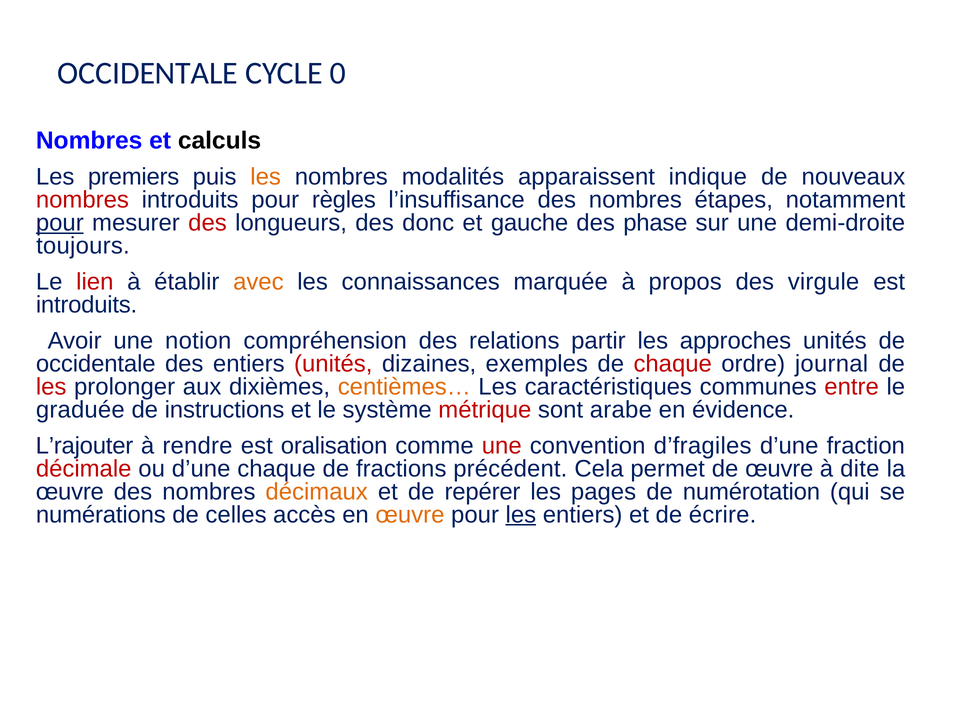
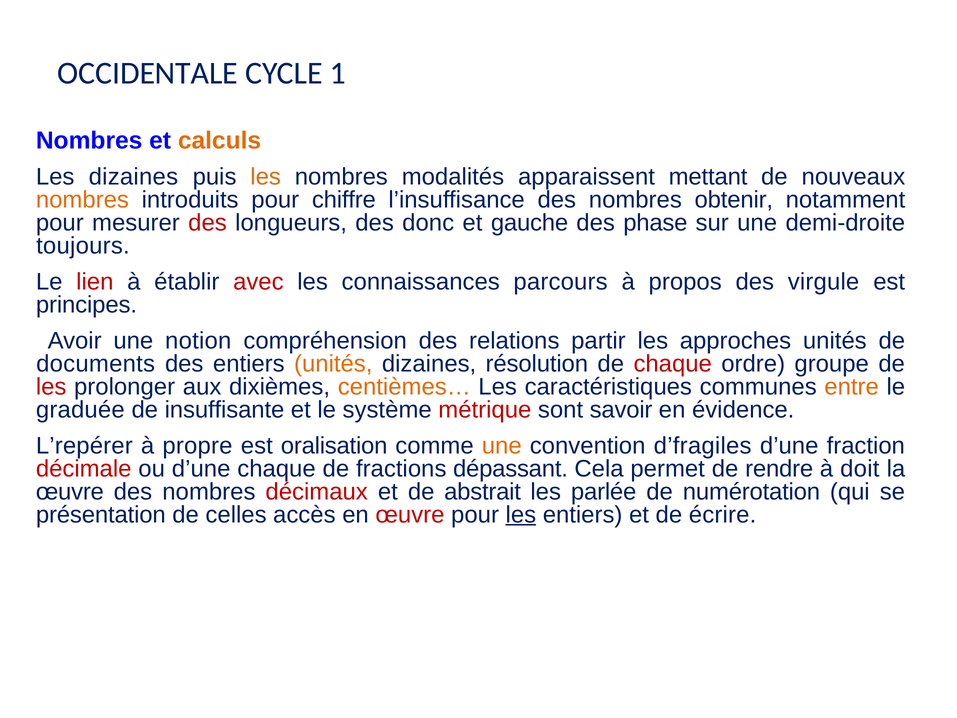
0: 0 -> 1 (338, 73)
calculs colour: black -> orange (219, 141)
Les premiers: premiers -> dizaines (133, 177)
indique: indique -> mettant (708, 177)
nombres colour: red -> orange (82, 200)
règles: règles -> chiffre (344, 200)
étapes: étapes -> obtenir (734, 200)
pour underline: present -> none (60, 223)
avec colour: orange -> red (258, 282)
marquée: marquée -> parcours (561, 282)
introduits: introduits -> principes (86, 305)
occidentale: occidentale -> documents (96, 364)
unités colour: red -> orange (333, 364)
exemples: exemples -> résolution (537, 364)
journal: journal -> groupe (832, 364)
entre colour: red -> orange (852, 387)
instructions: instructions -> insuffisante (225, 410)
arabe: arabe -> savoir (621, 410)
L’rajouter: L’rajouter -> L’repérer (84, 446)
rendre: rendre -> propre (197, 446)
une colour: red -> orange (502, 446)
précédent: précédent -> dépassant (510, 468)
de œuvre: œuvre -> rendre (779, 468)
dite: dite -> doit (860, 468)
décimaux colour: orange -> red (317, 491)
repérer: repérer -> abstrait (483, 491)
pages: pages -> parlée (604, 491)
numérations: numérations -> présentation (101, 514)
œuvre colour: orange -> red (410, 514)
